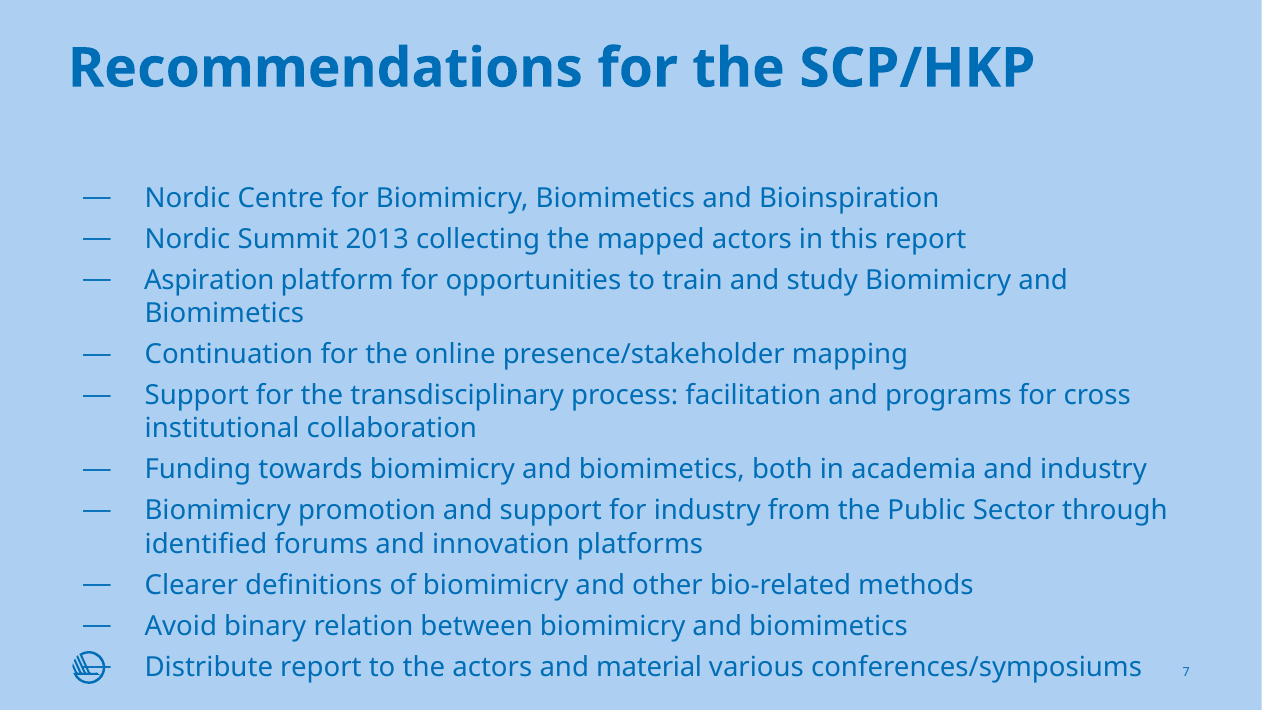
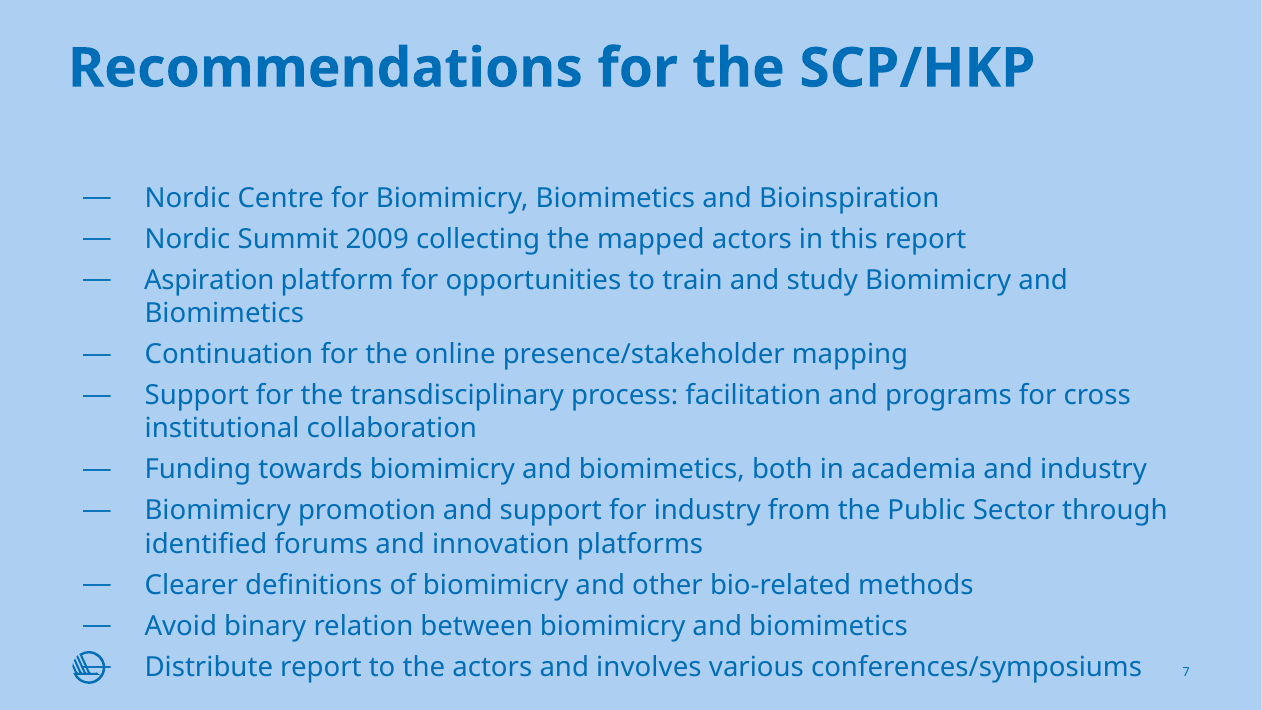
2013: 2013 -> 2009 (377, 239)
material: material -> involves (649, 667)
